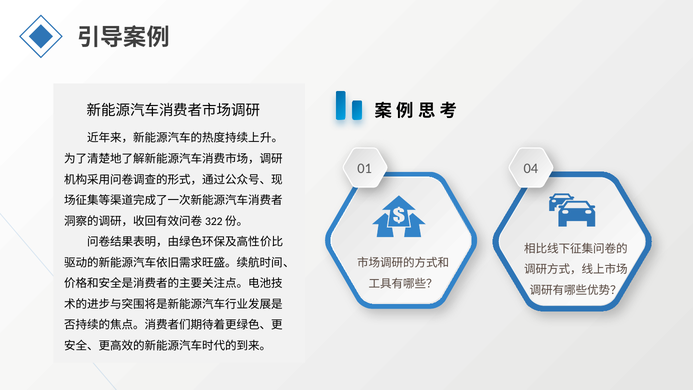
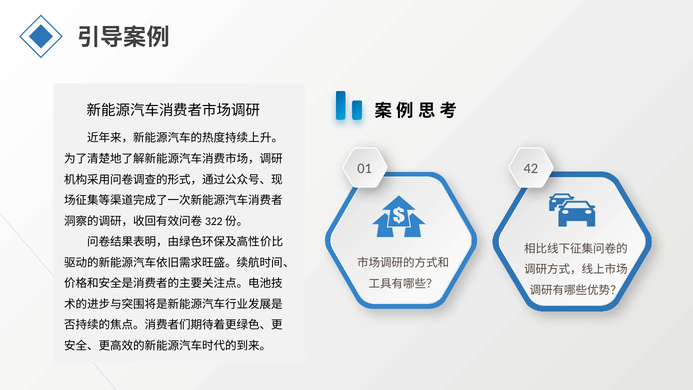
04: 04 -> 42 (531, 168)
